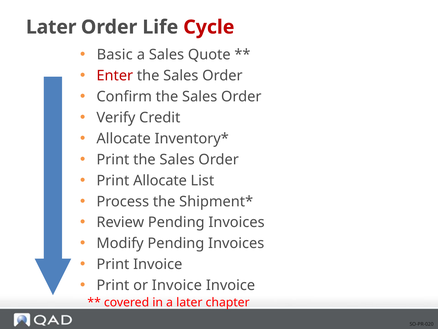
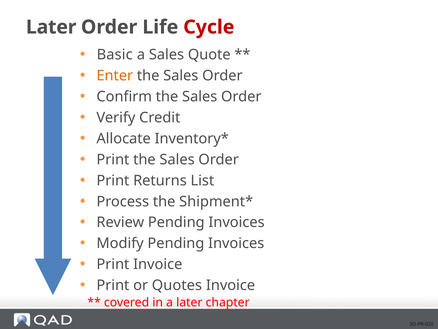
Enter colour: red -> orange (115, 76)
Print Allocate: Allocate -> Returns (160, 180)
or Invoice: Invoice -> Quotes (177, 285)
